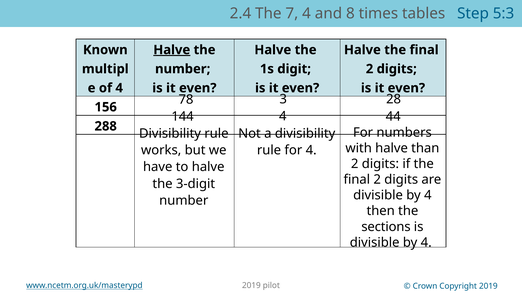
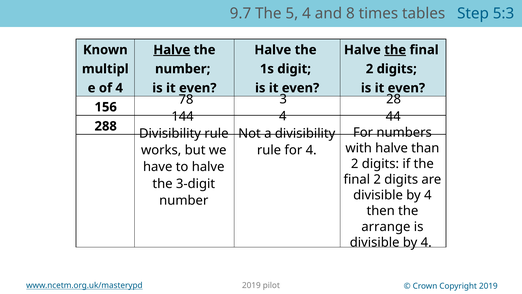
2.4: 2.4 -> 9.7 (240, 13)
7: 7 -> 5 (292, 13)
the underline: none -> present (395, 50)
sections: sections -> arrange (386, 226)
